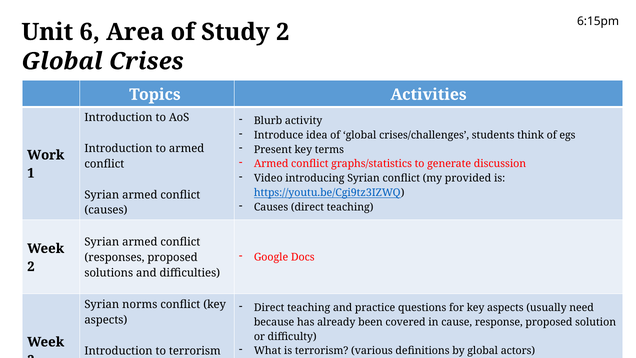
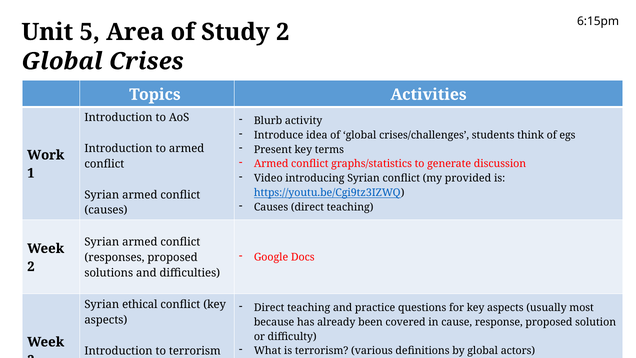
6: 6 -> 5 (90, 32)
norms: norms -> ethical (140, 304)
need: need -> most (582, 308)
